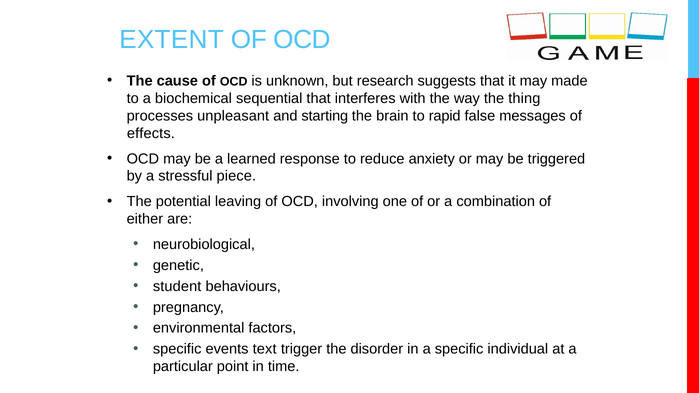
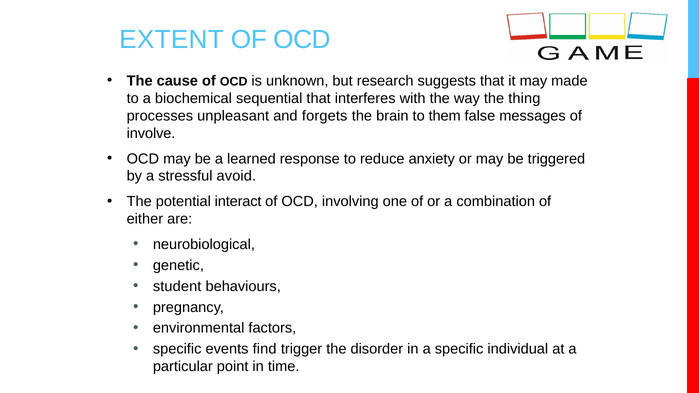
starting: starting -> forgets (325, 116)
rapid: rapid -> them (445, 116)
effects: effects -> involve (151, 133)
piece: piece -> avoid (236, 176)
leaving: leaving -> interact (238, 202)
text: text -> find (265, 349)
